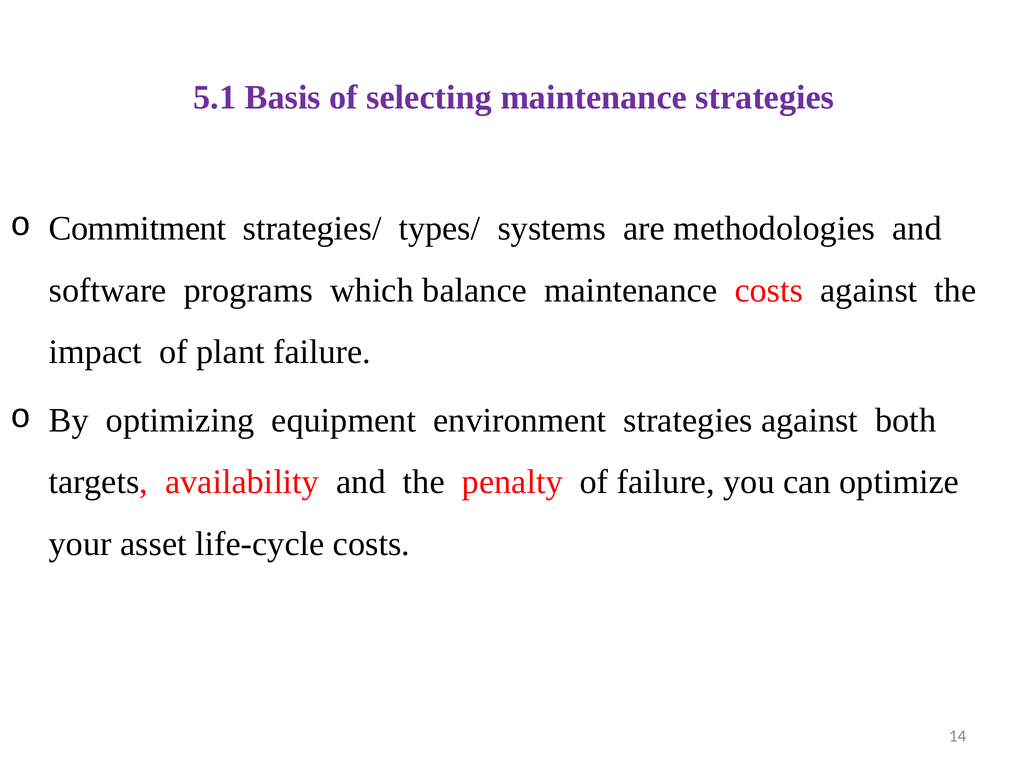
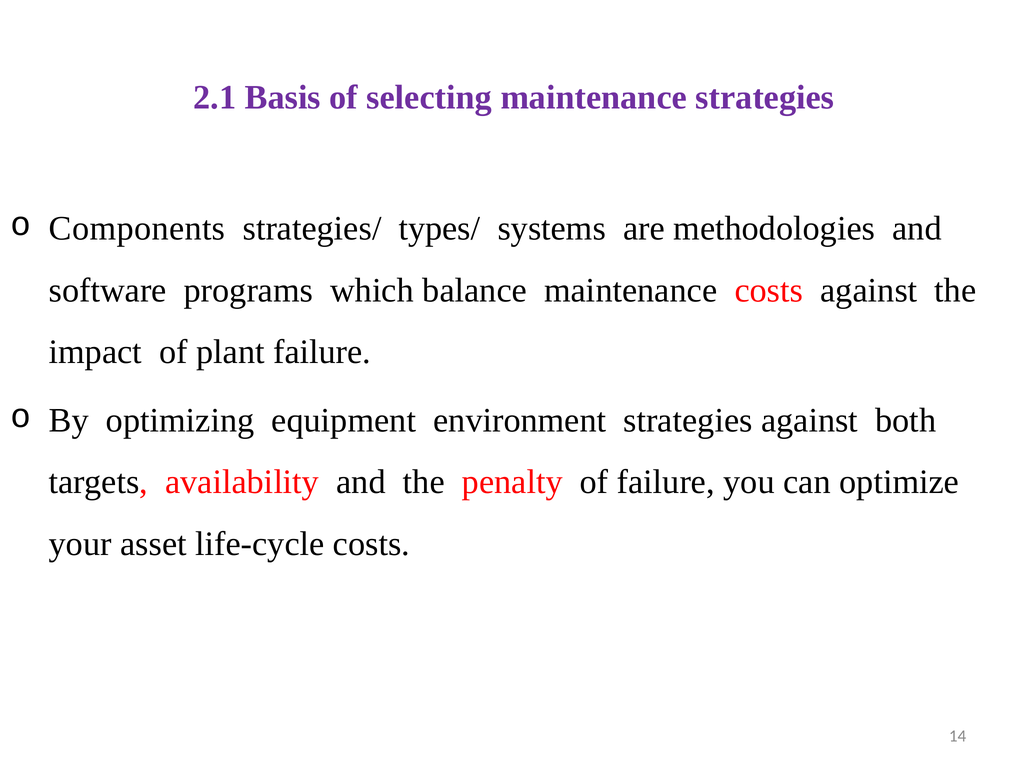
5.1: 5.1 -> 2.1 (215, 98)
Commitment: Commitment -> Components (137, 229)
